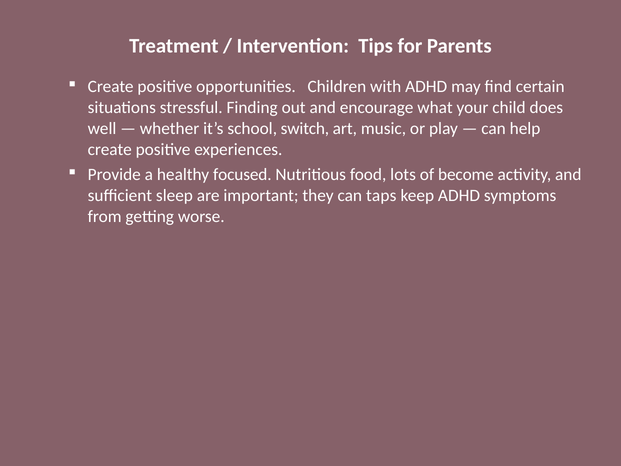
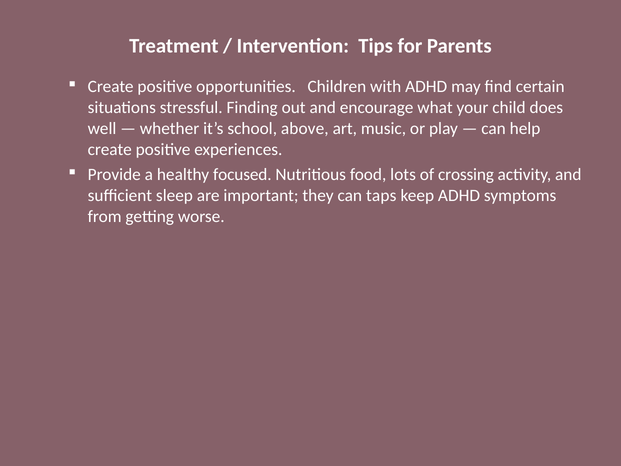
switch: switch -> above (305, 129)
become: become -> crossing (466, 174)
